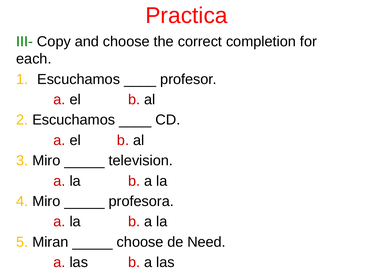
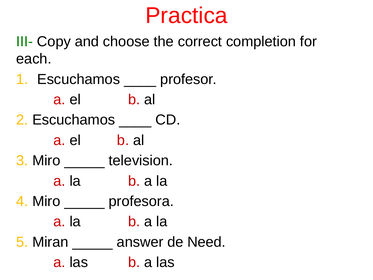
choose: choose -> answer (140, 242)
